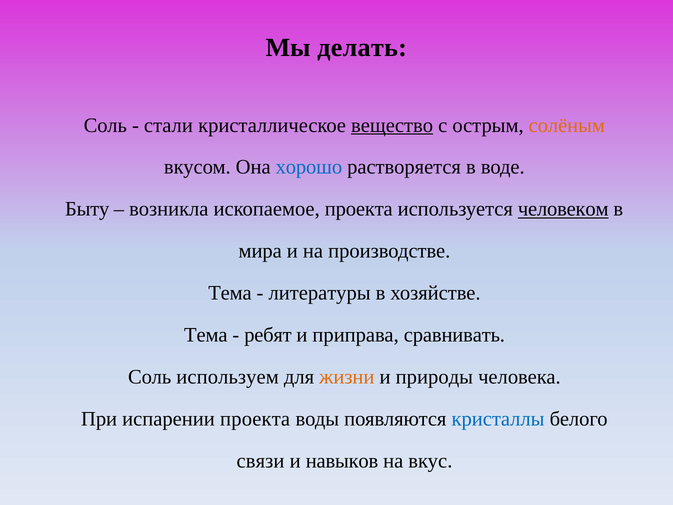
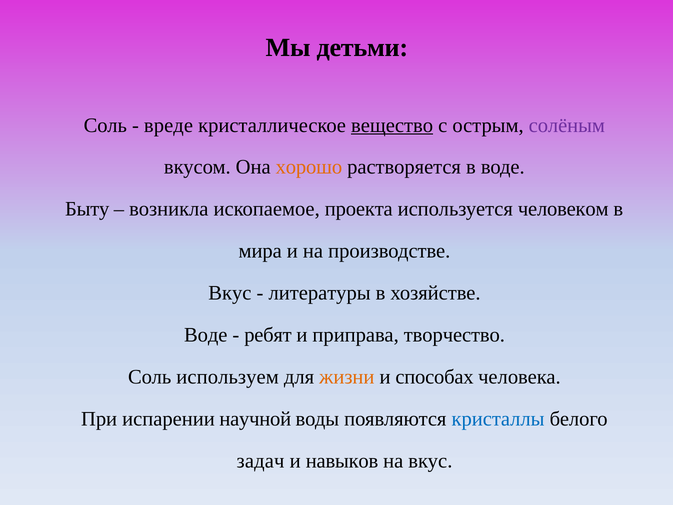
делать: делать -> детьми (362, 47)
стали: стали -> вреде (168, 125)
солёным colour: orange -> purple (567, 125)
хорошо colour: blue -> orange (309, 167)
человеком underline: present -> none (563, 209)
Тема: Тема -> Вкус (230, 293)
Тема: Тема -> Воде (206, 335)
сравнивать: сравнивать -> творчество (454, 335)
природы: природы -> способах (434, 377)
испарении проекта: проекта -> научной (255, 419)
связи: связи -> задач (260, 461)
